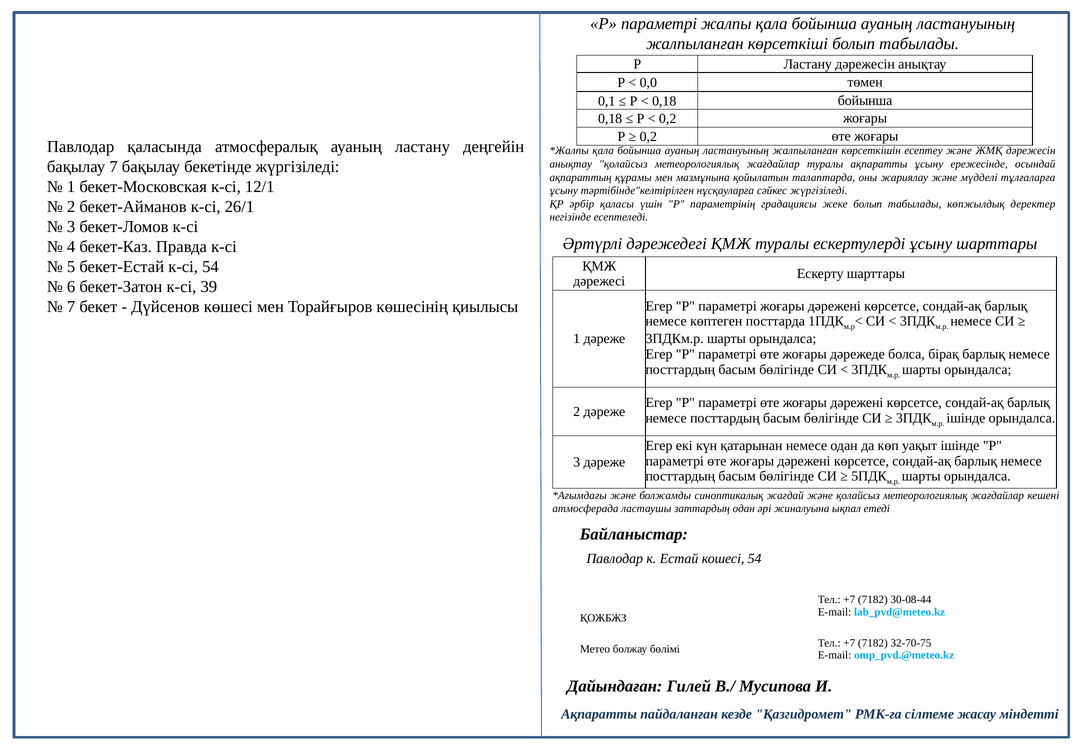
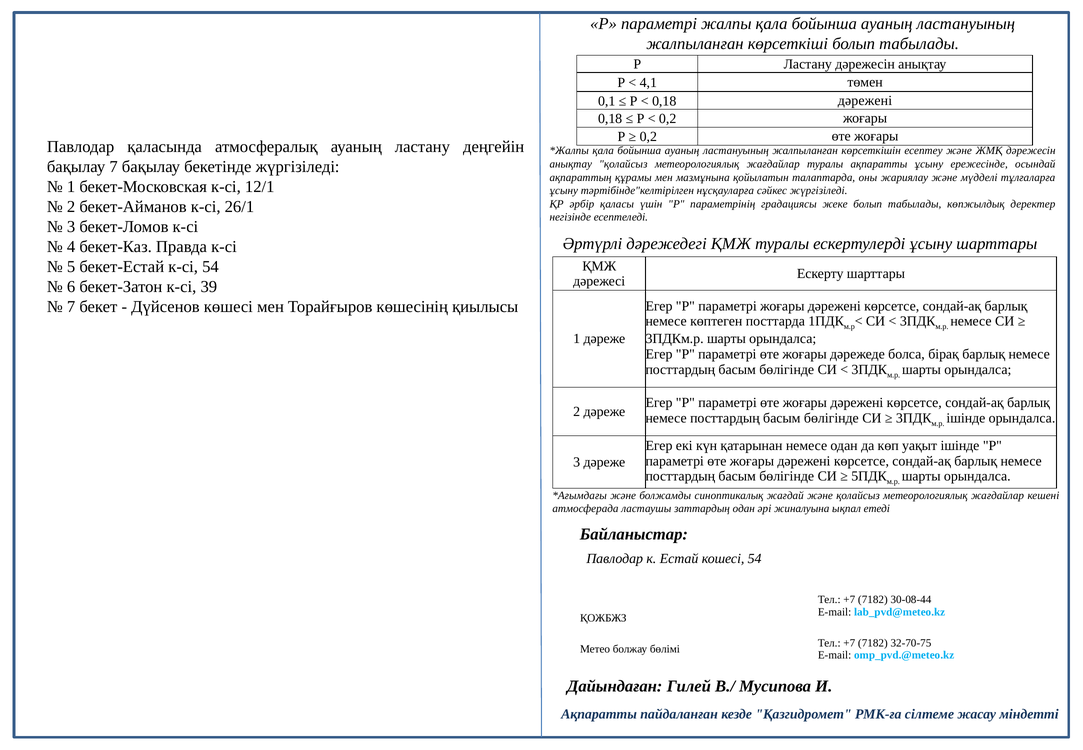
0,0: 0,0 -> 4,1 (648, 83)
0,18 бойынша: бойынша -> дәрежені (865, 100)
